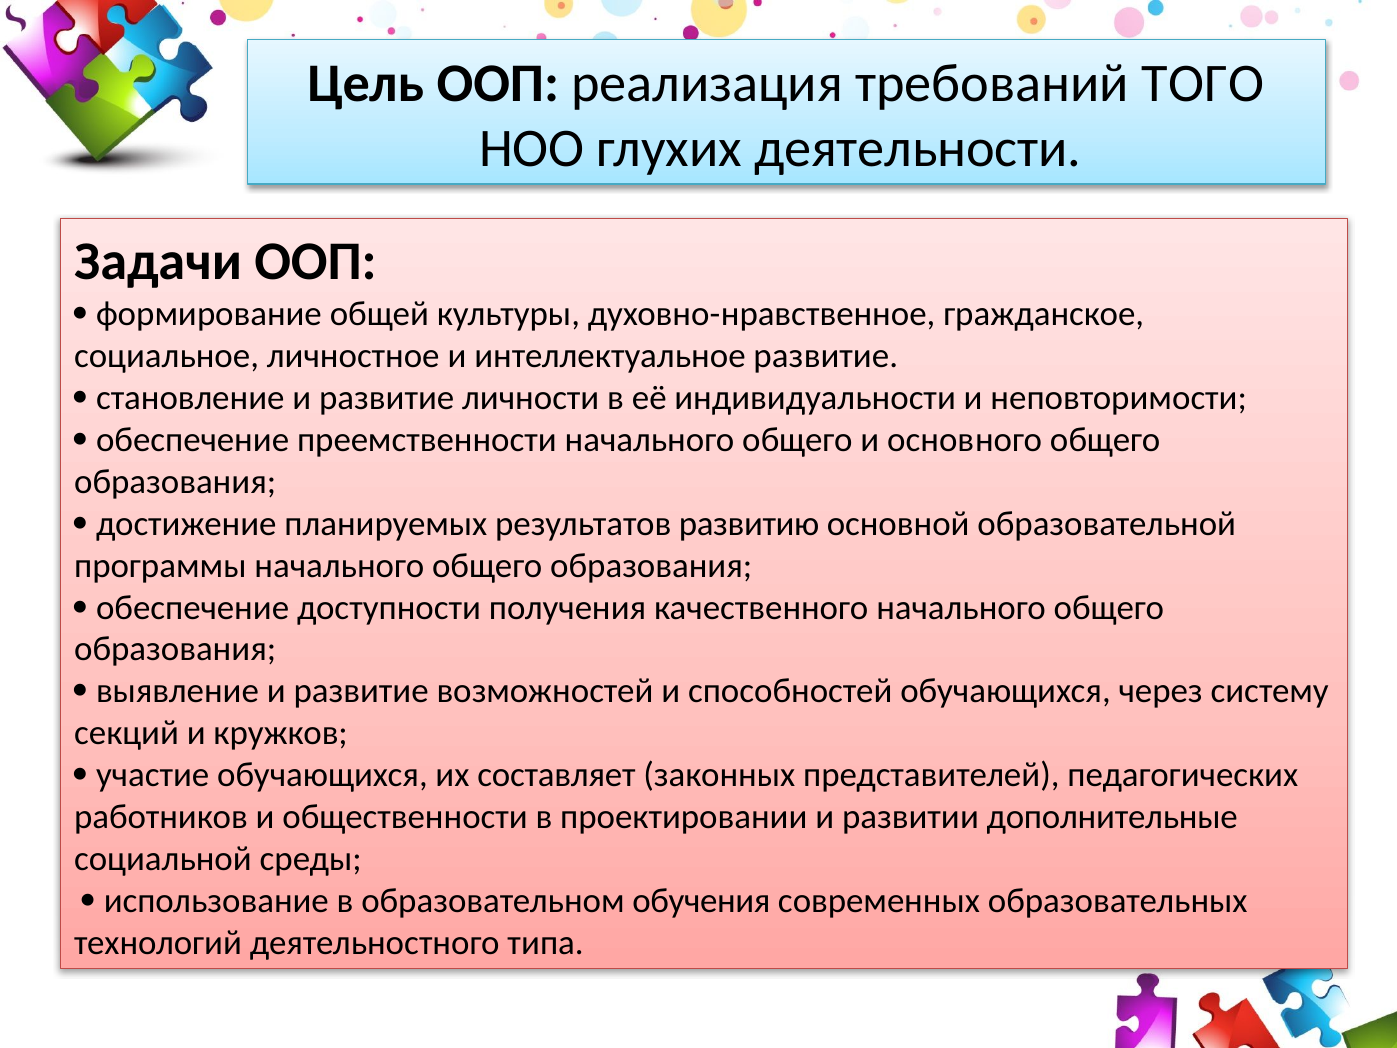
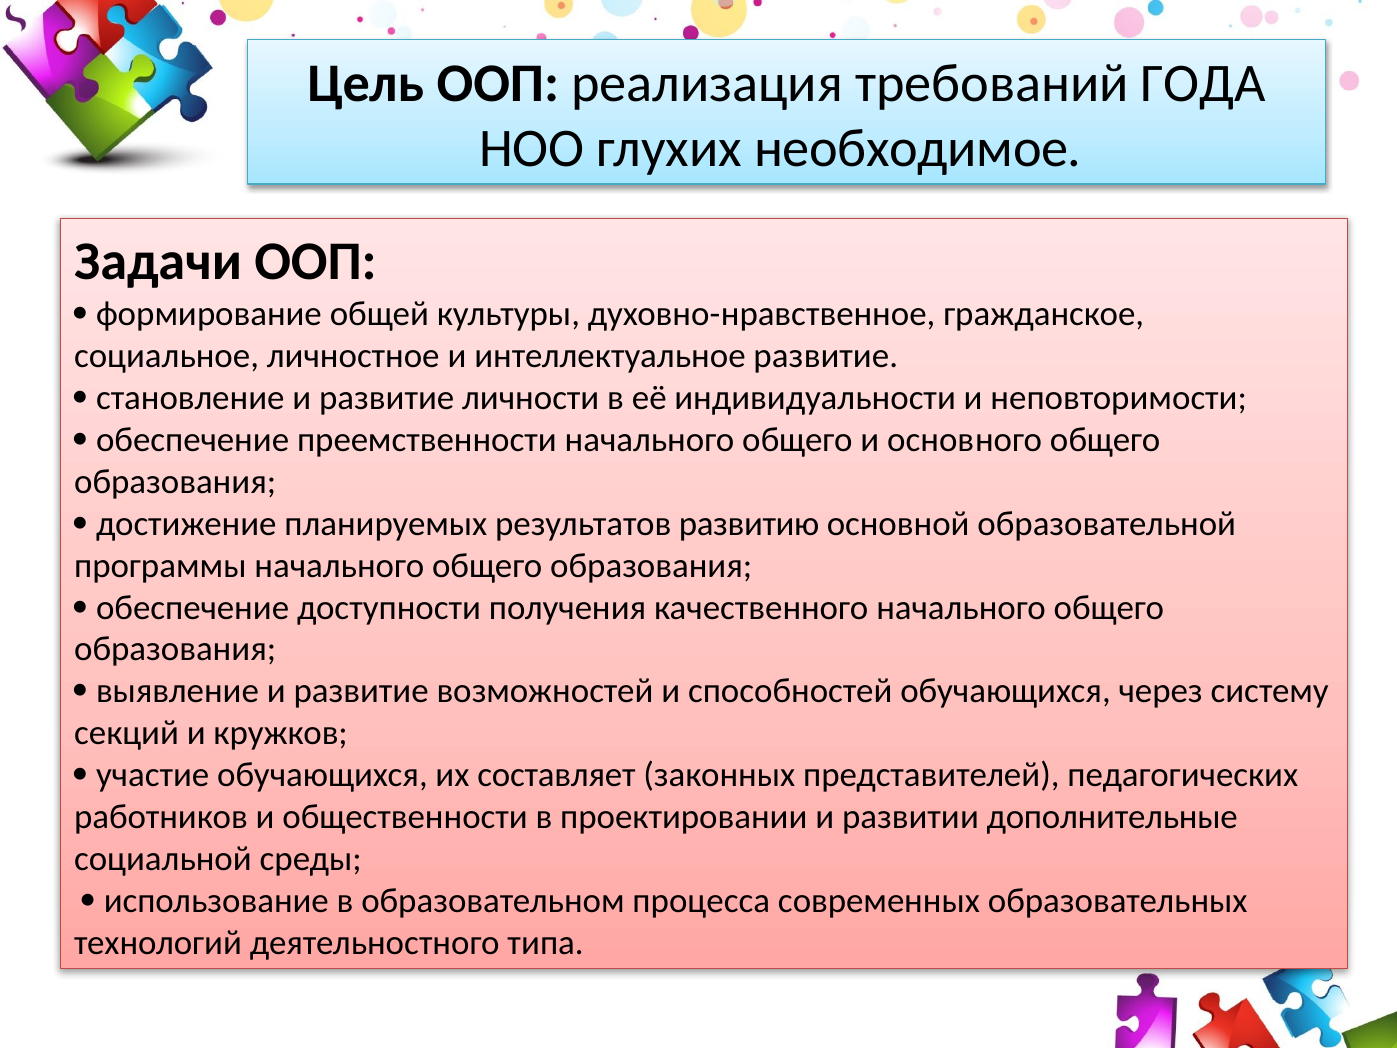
ТОГО: ТОГО -> ГОДА (1203, 83)
деятельности: деятельности -> необходимое (918, 148)
обучения: обучения -> процесса (701, 901)
